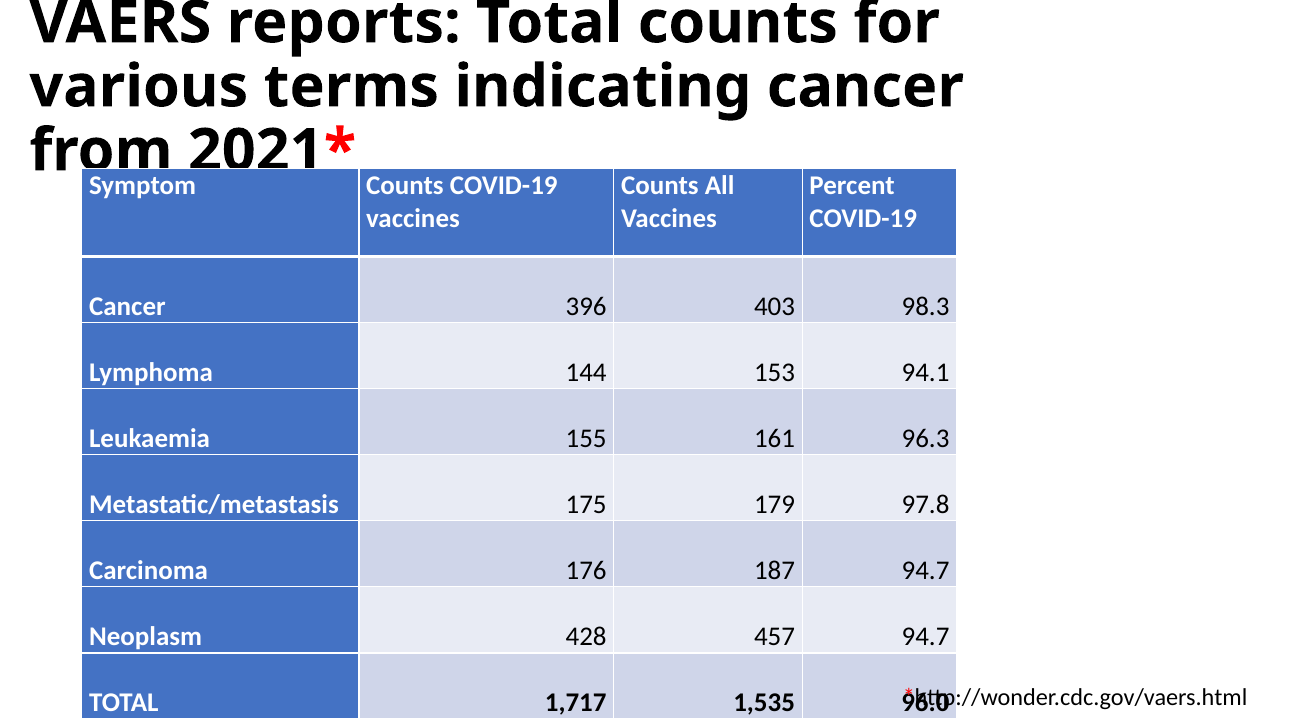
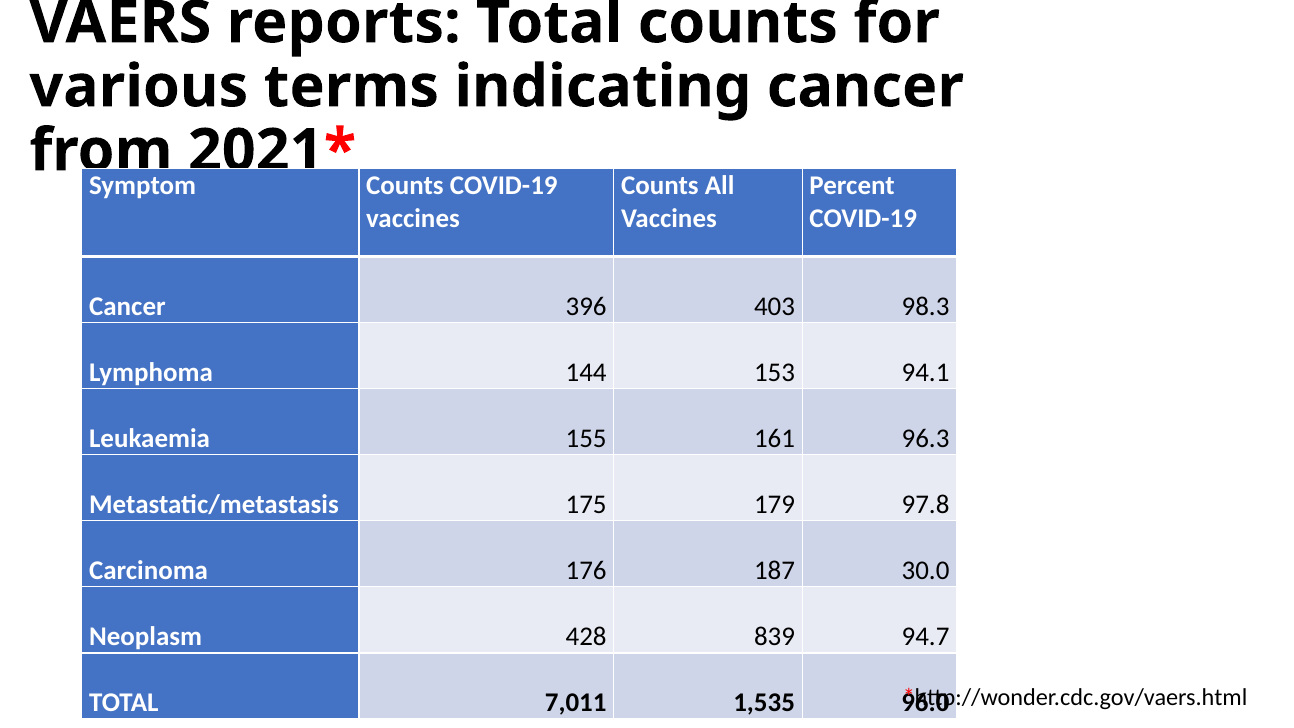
187 94.7: 94.7 -> 30.0 (926, 571)
457: 457 -> 839 (775, 637)
1,717: 1,717 -> 7,011 (576, 703)
